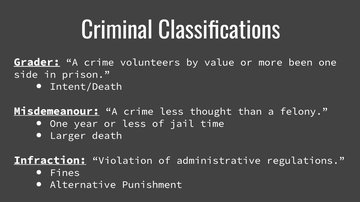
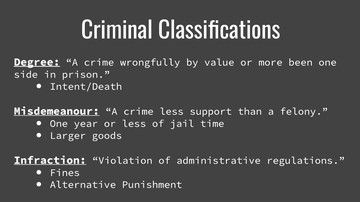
Grader: Grader -> Degree (37, 62)
volunteers: volunteers -> wrongfully (150, 62)
thought: thought -> support (211, 112)
death: death -> goods (107, 136)
